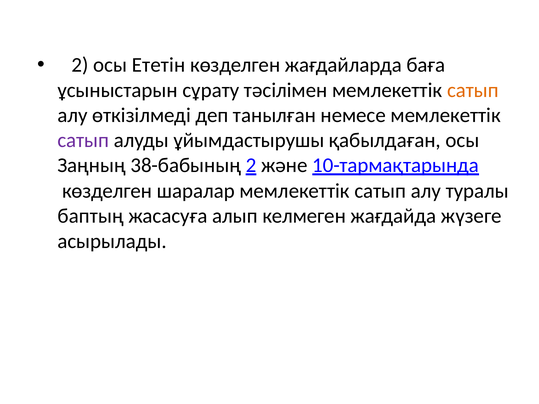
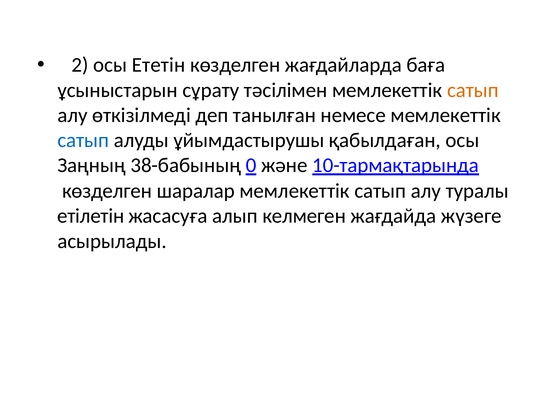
сатып colour: purple -> blue (83, 140)
38-бабының 2: 2 -> 0 (251, 165)
баптың: баптың -> етілетін (91, 216)
